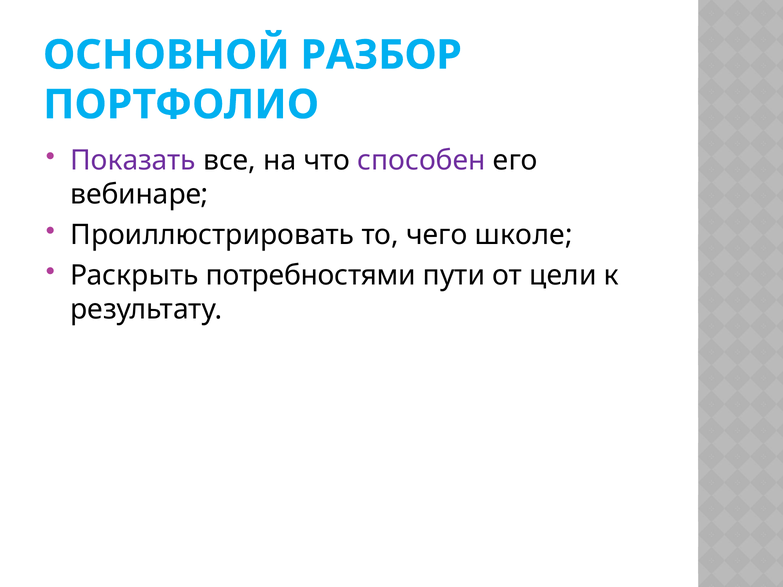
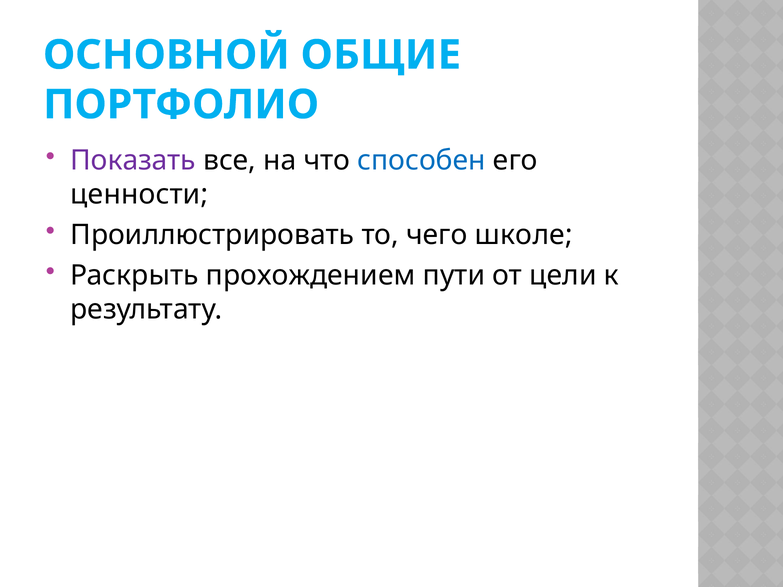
РАЗБОР: РАЗБОР -> ОБЩИЕ (381, 55)
способен colour: purple -> blue (421, 161)
вебинаре: вебинаре -> ценности (139, 195)
потребностями: потребностями -> прохождением (311, 275)
